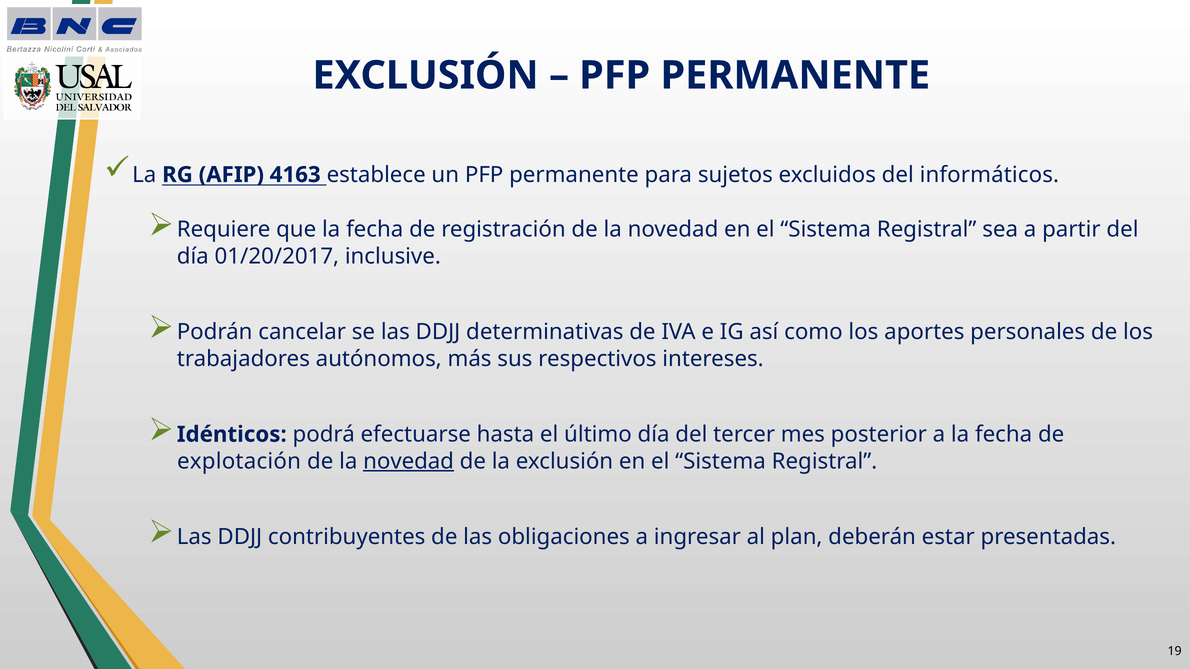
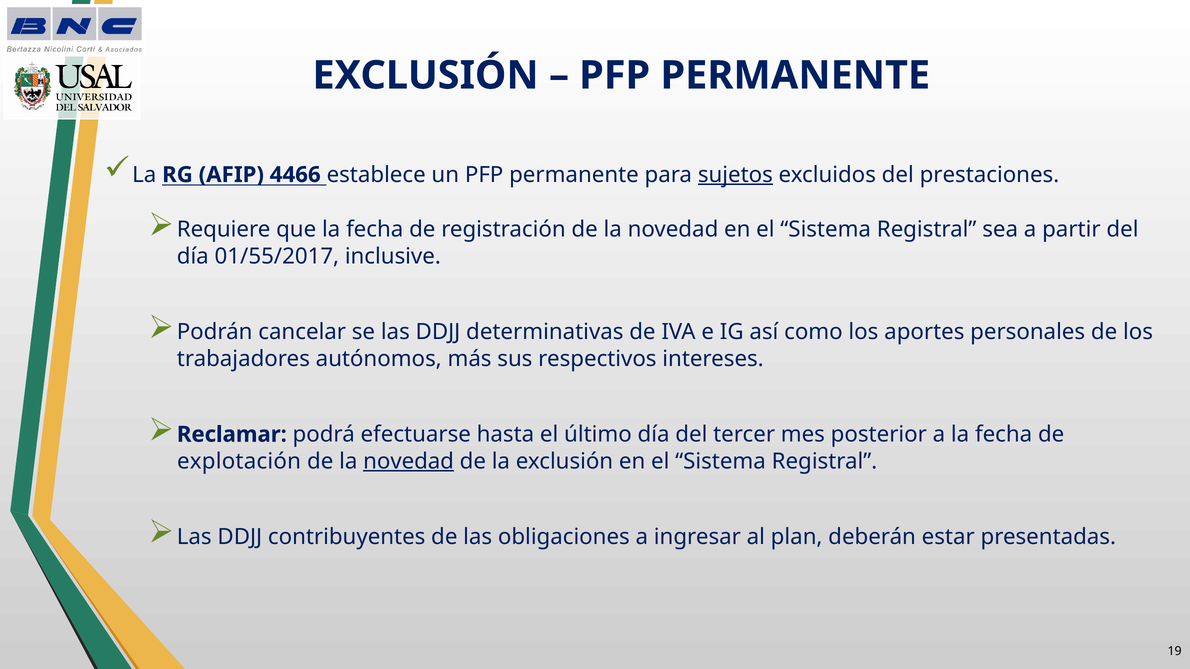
4163: 4163 -> 4466 (295, 175)
sujetos underline: none -> present (735, 175)
informáticos: informáticos -> prestaciones (989, 175)
01/20/2017: 01/20/2017 -> 01/55/2017 (277, 256)
Idénticos: Idénticos -> Reclamar (232, 435)
